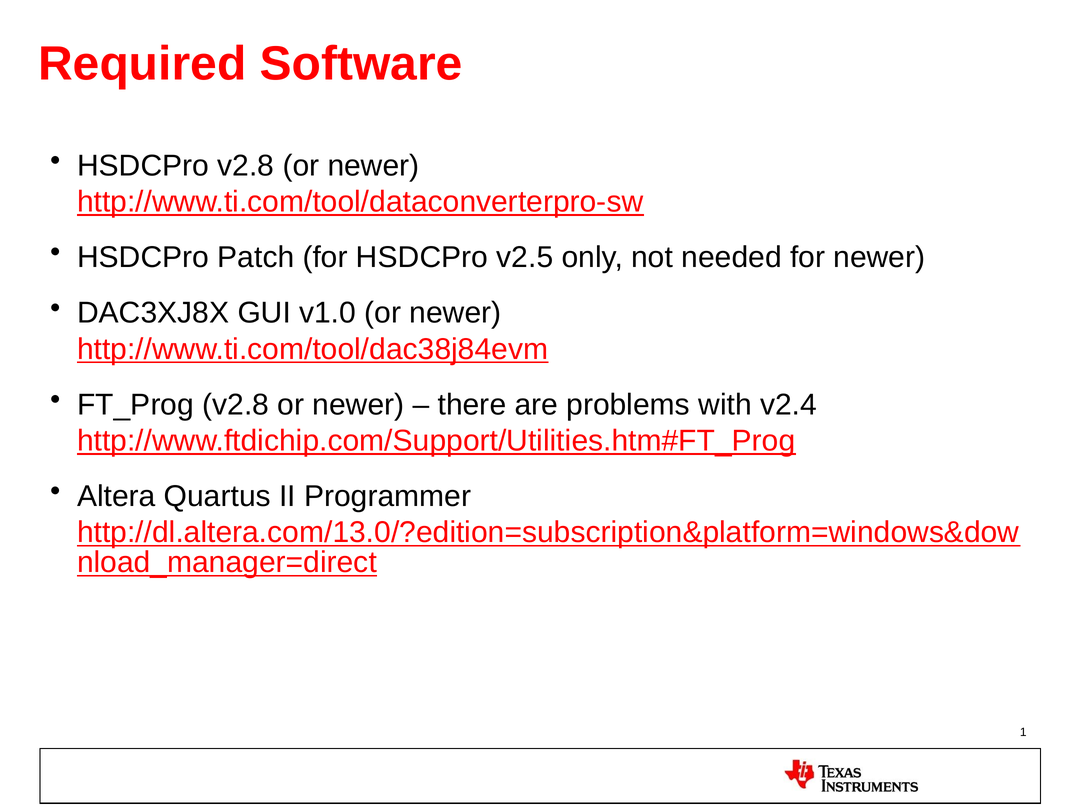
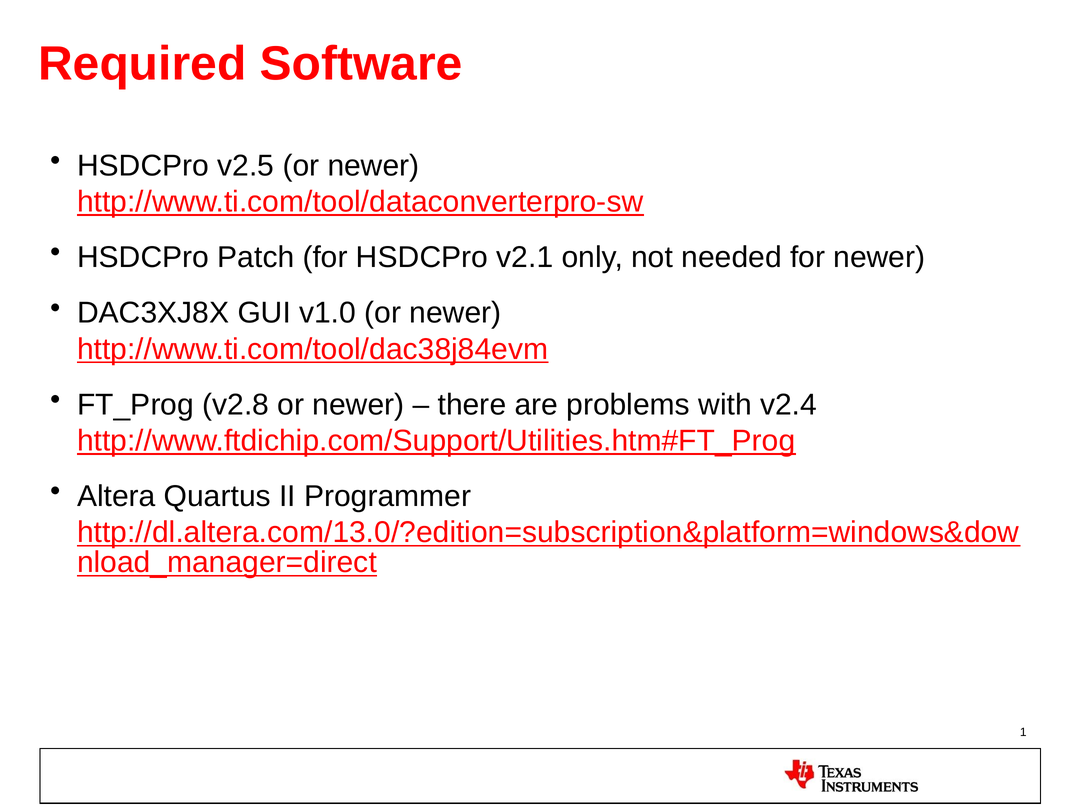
HSDCPro v2.8: v2.8 -> v2.5 (246, 166)
v2.5: v2.5 -> v2.1 (525, 257)
